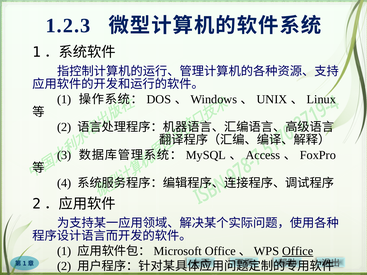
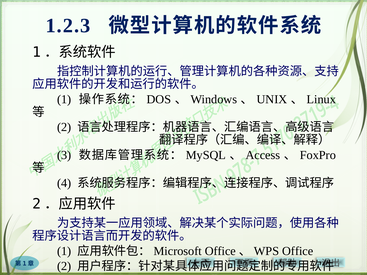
Office underline: present -> none (298, 251)
